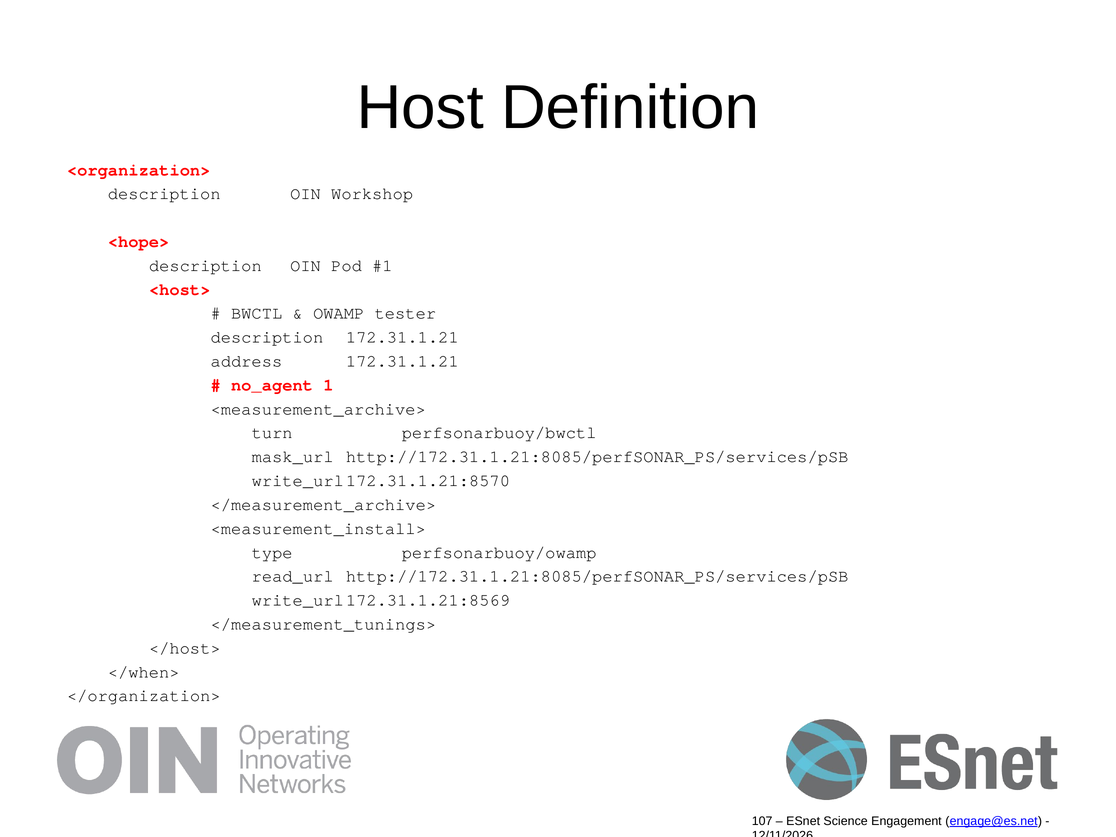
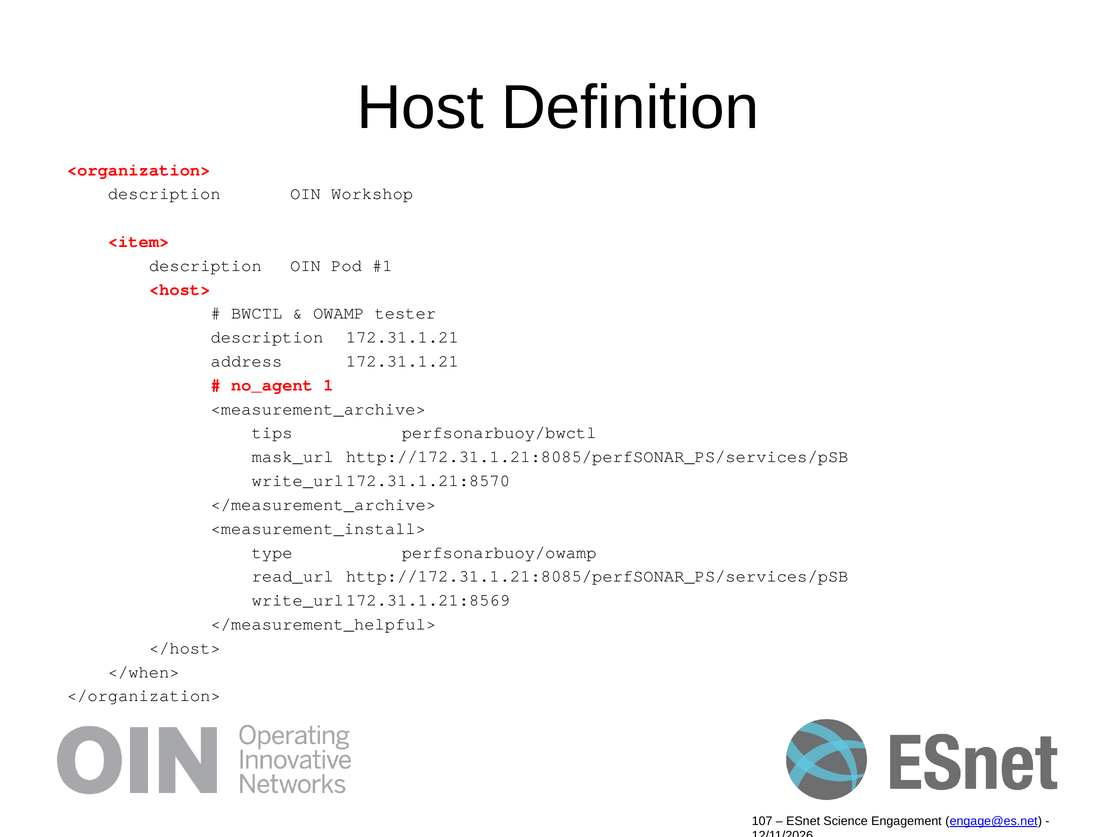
<hope>: <hope> -> <item> (139, 242)
turn: turn -> tips (272, 433)
</measurement_tunings>: </measurement_tunings> -> </measurement_helpful> (323, 624)
